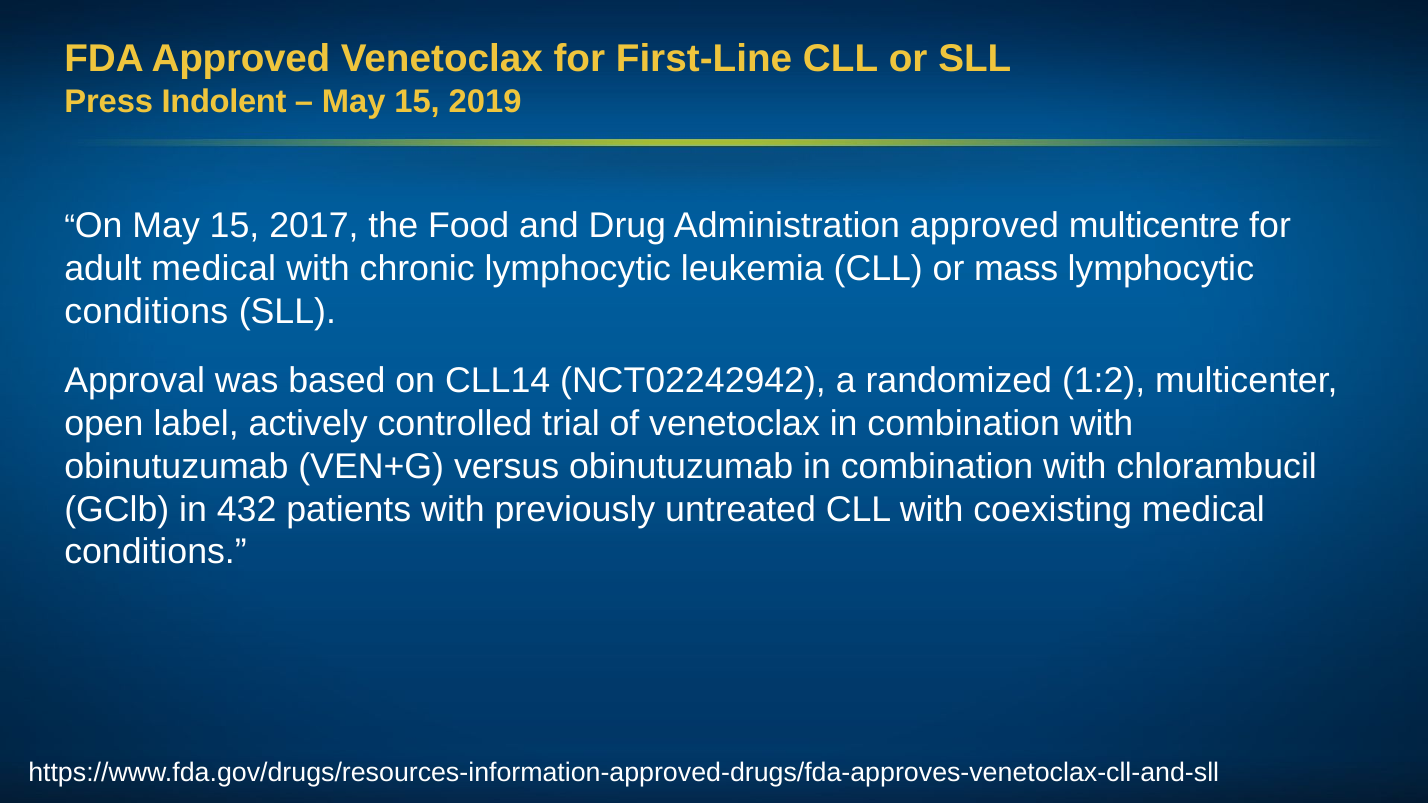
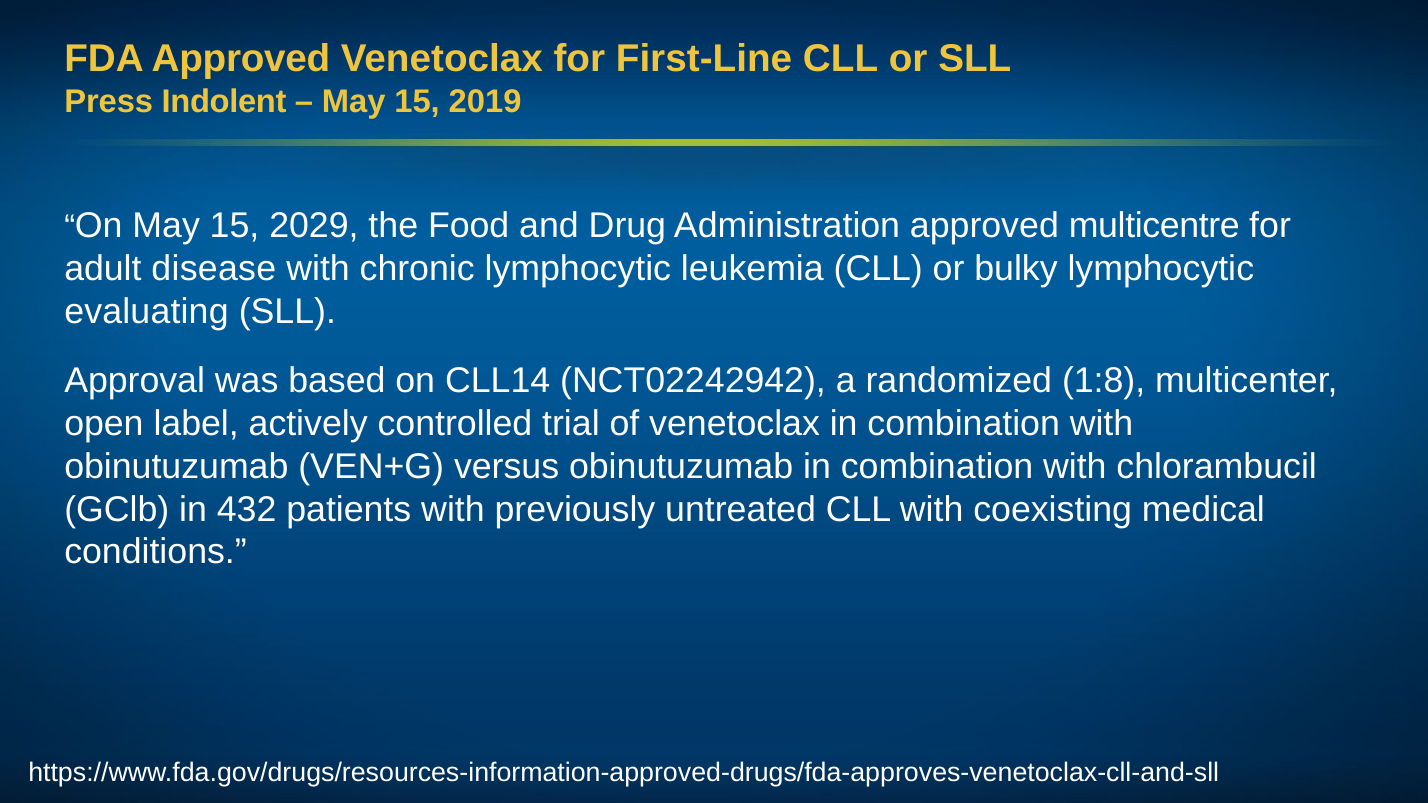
2017: 2017 -> 2029 (314, 226)
adult medical: medical -> disease (214, 268)
mass: mass -> bulky (1016, 268)
conditions: conditions -> evaluating (146, 311)
1:2: 1:2 -> 1:8 (1104, 381)
